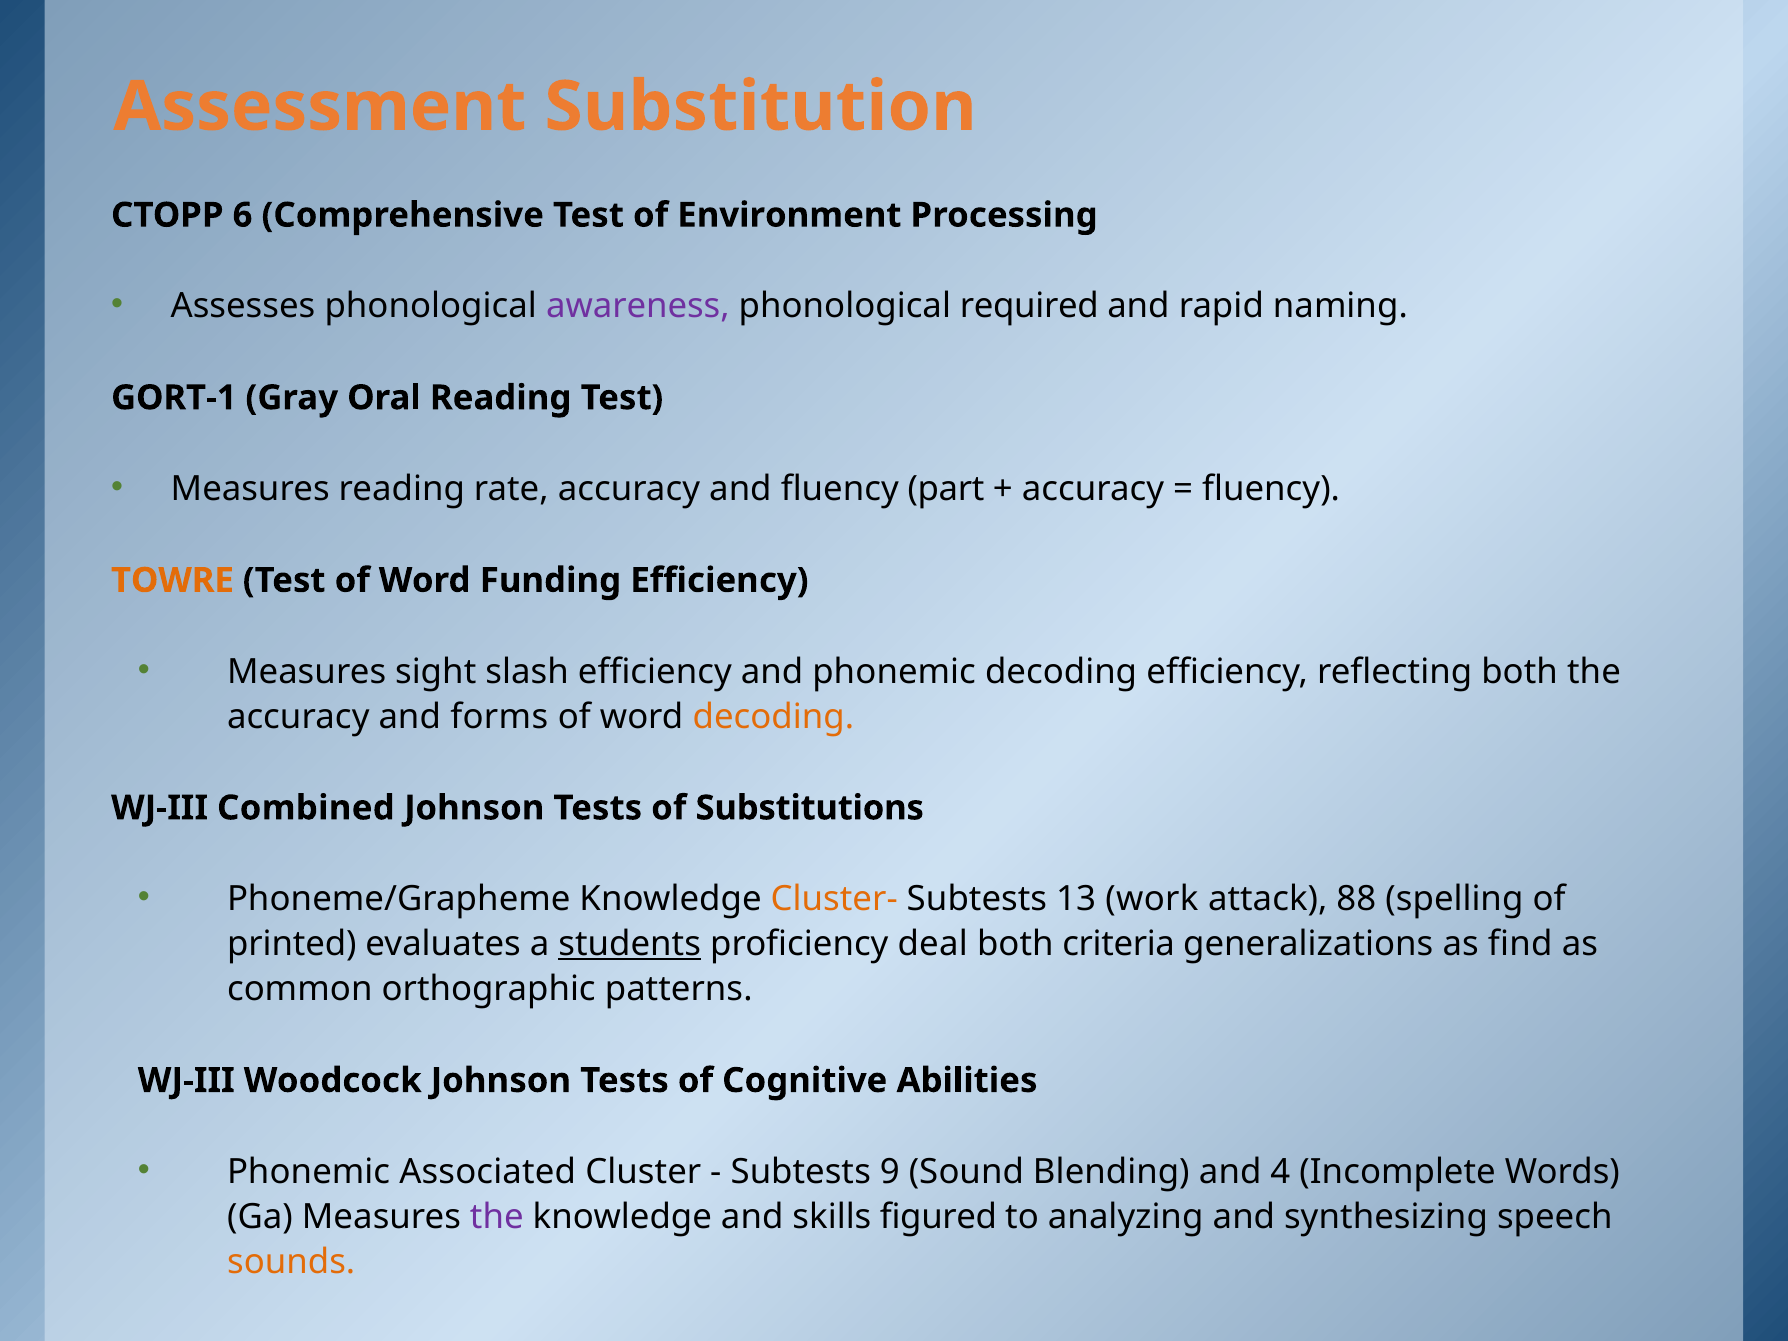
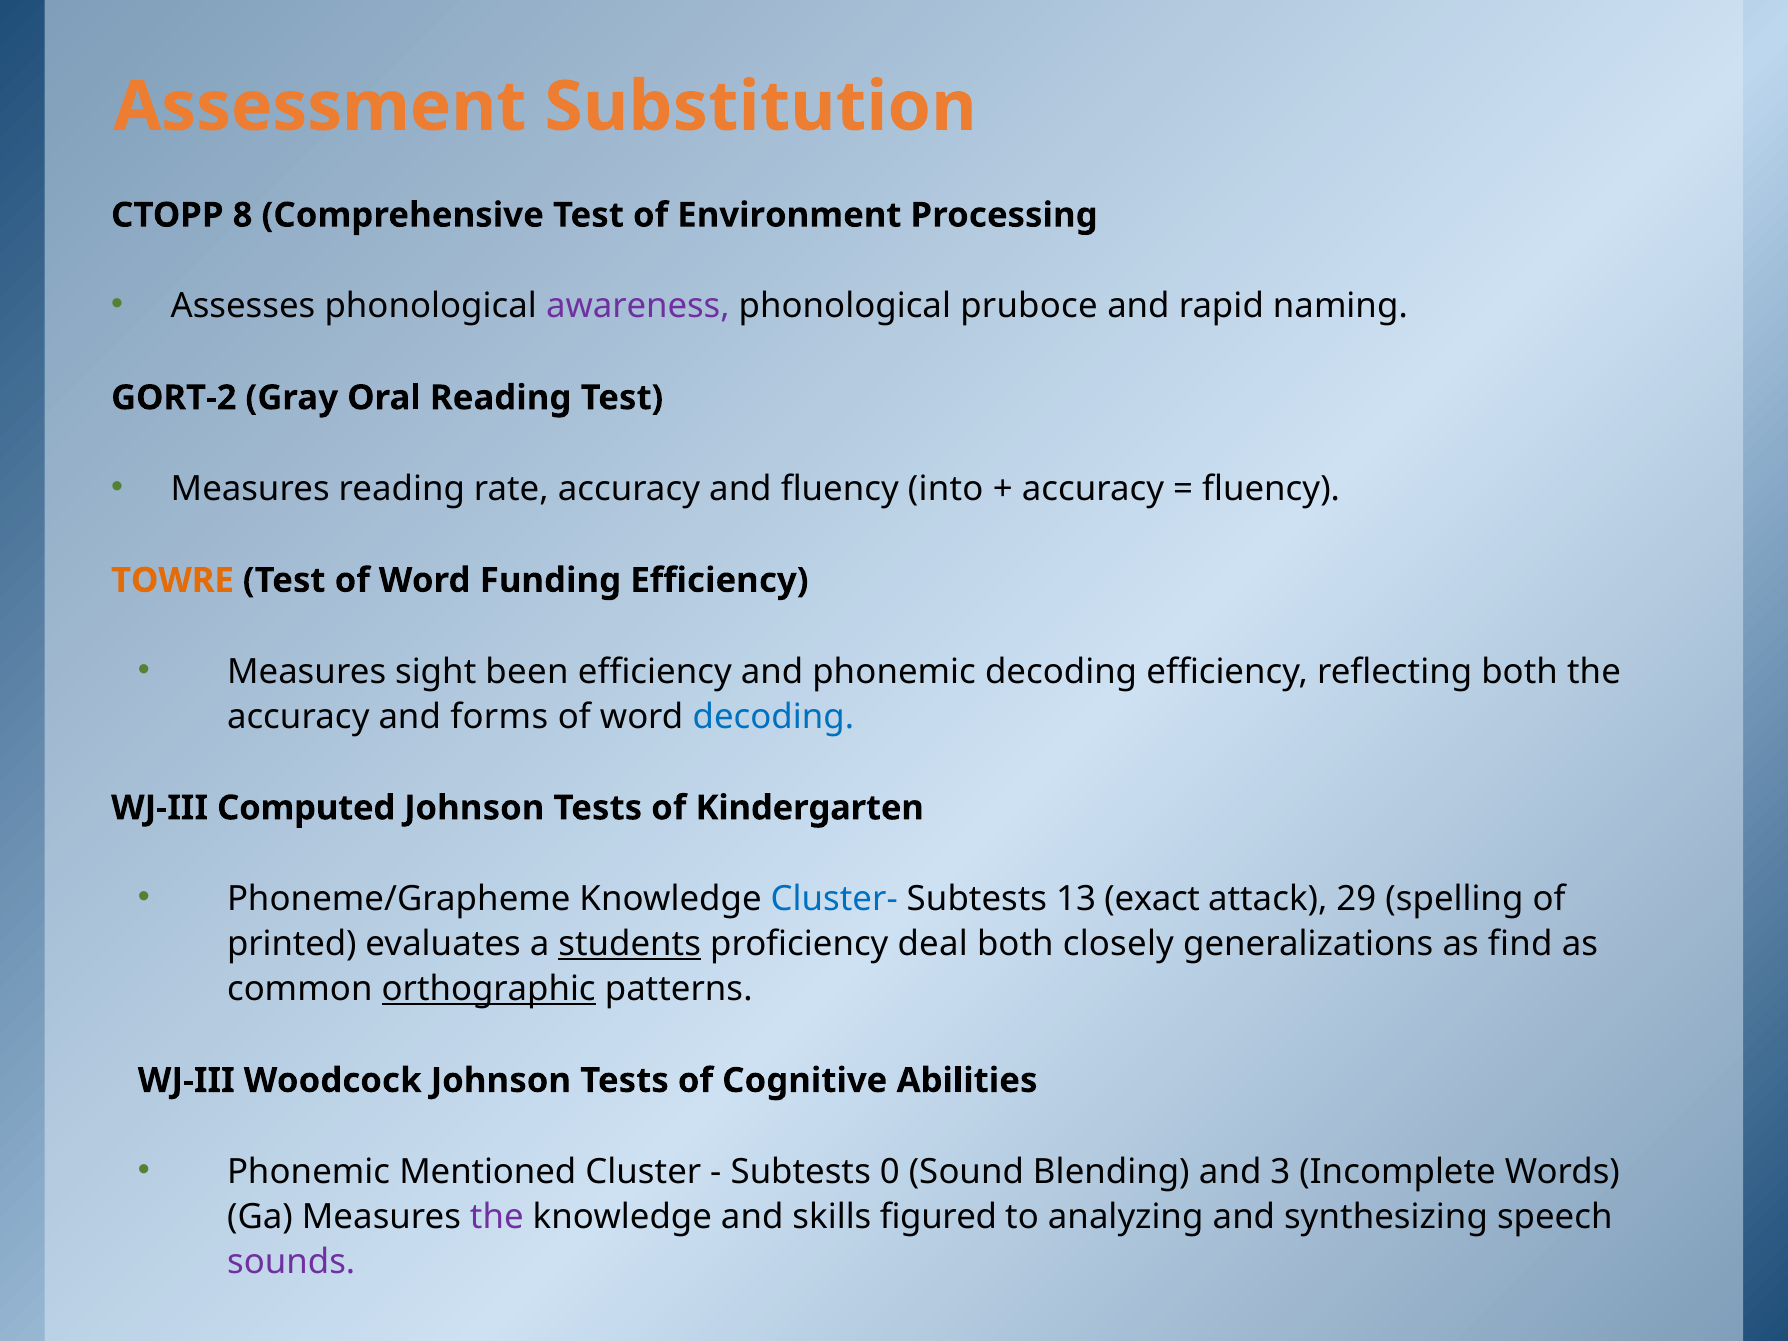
6: 6 -> 8 (243, 215)
required: required -> pruboce (1029, 306)
GORT-1: GORT-1 -> GORT-2 (174, 398)
part: part -> into (946, 489)
slash: slash -> been (527, 672)
decoding colour: orange -> blue (773, 717)
Combined: Combined -> Computed (306, 808)
Substitutions: Substitutions -> Kindergarten (810, 808)
Cluster- colour: orange -> blue (834, 899)
work: work -> exact (1152, 899)
88: 88 -> 29 (1356, 899)
criteria: criteria -> closely (1118, 944)
orthographic underline: none -> present (489, 989)
Associated: Associated -> Mentioned (488, 1172)
9: 9 -> 0 (890, 1172)
4: 4 -> 3 (1280, 1172)
sounds colour: orange -> purple (291, 1262)
